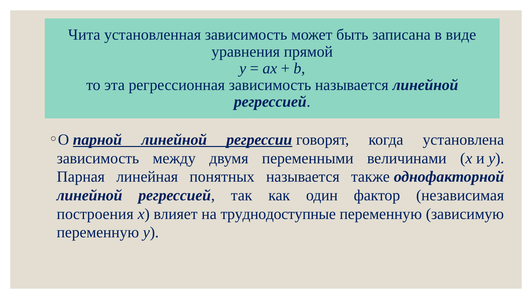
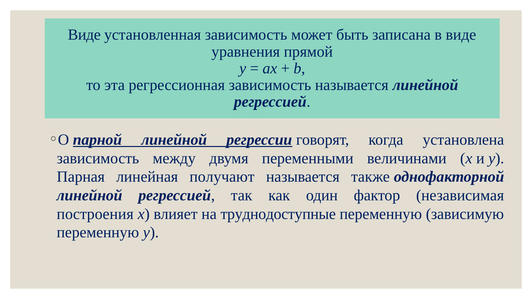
Чита: Чита -> Виде (84, 35)
понятных: понятных -> получают (222, 177)
